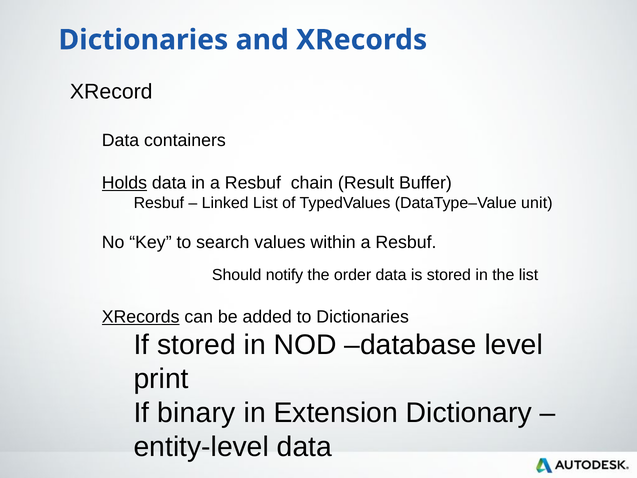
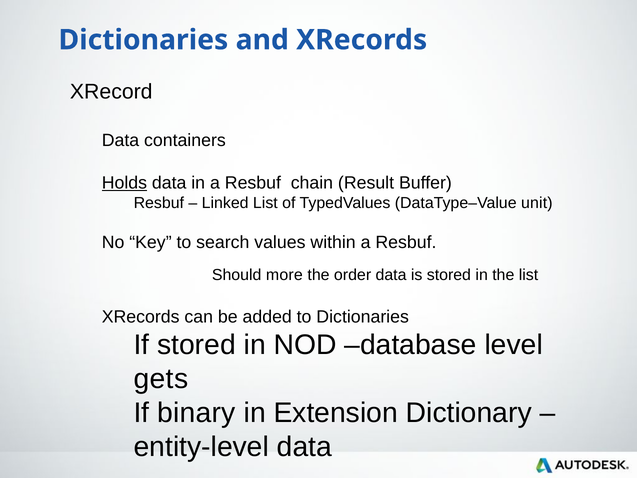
notify: notify -> more (284, 275)
XRecords underline: present -> none (141, 317)
print: print -> gets (161, 379)
